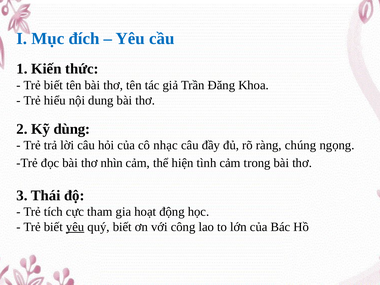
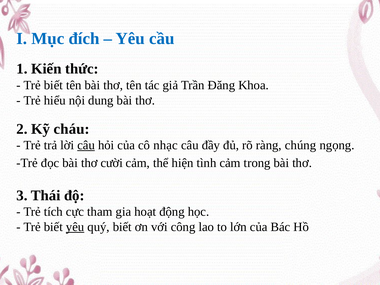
dùng: dùng -> cháu (72, 129)
câu underline: none -> present (86, 145)
nhìn: nhìn -> cười (112, 163)
